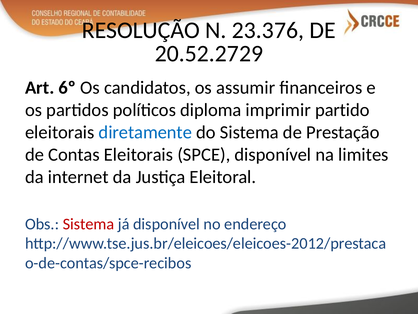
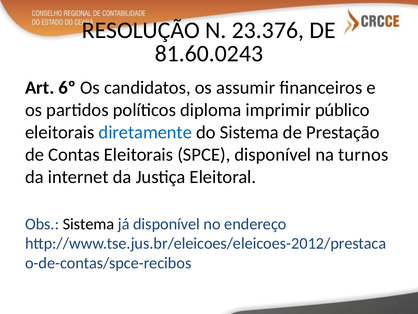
20.52.2729: 20.52.2729 -> 81.60.0243 (209, 54)
partido: partido -> público (342, 110)
limites: limites -> turnos (363, 155)
Sistema colour: red -> black (88, 224)
